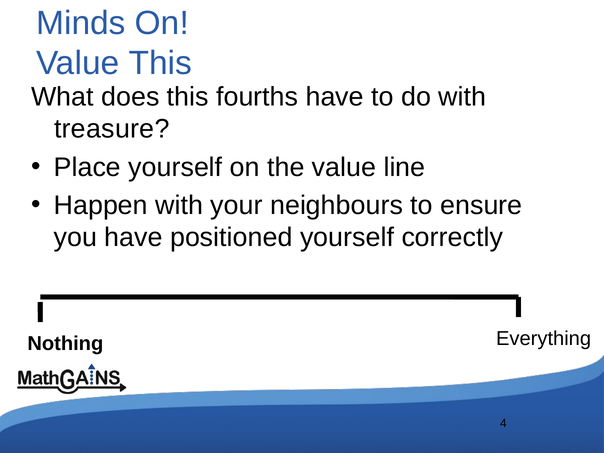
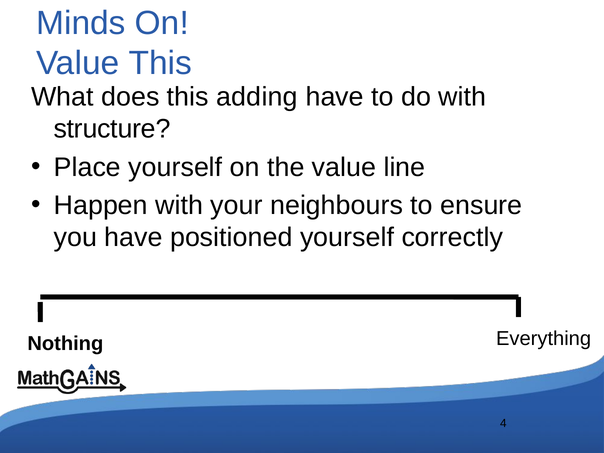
fourths: fourths -> adding (257, 97)
treasure: treasure -> structure (112, 129)
